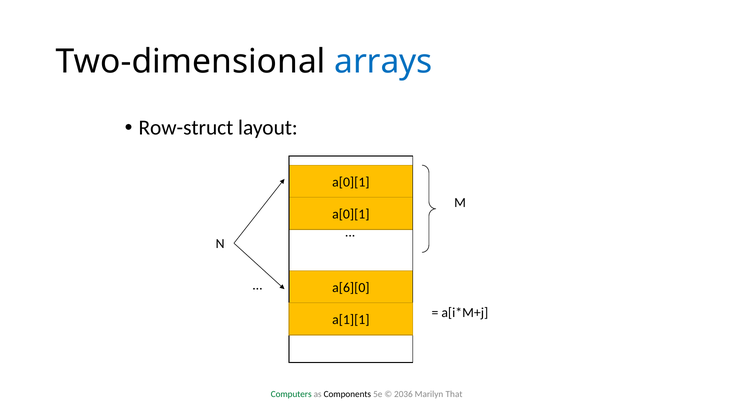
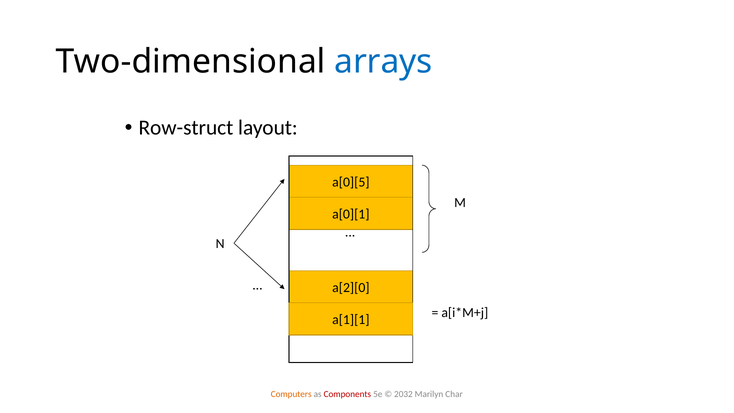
a[0][1: a[0][1 -> a[0][5 (351, 182)
a[6][0: a[6][0 -> a[2][0 (351, 288)
Computers colour: green -> orange (291, 394)
Components colour: black -> red (347, 394)
2036: 2036 -> 2032 (403, 394)
That: That -> Char (454, 394)
